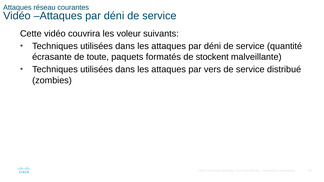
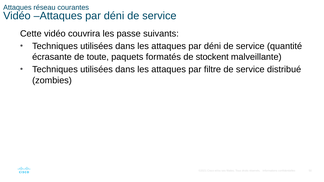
voleur: voleur -> passe (129, 34)
vers: vers -> filtre (212, 70)
